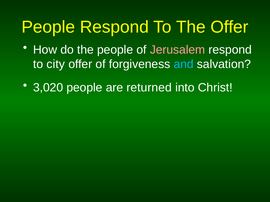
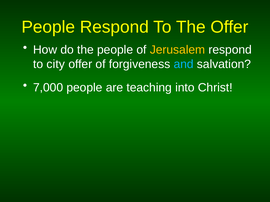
Jerusalem colour: pink -> yellow (177, 50)
3,020: 3,020 -> 7,000 (48, 88)
returned: returned -> teaching (149, 88)
